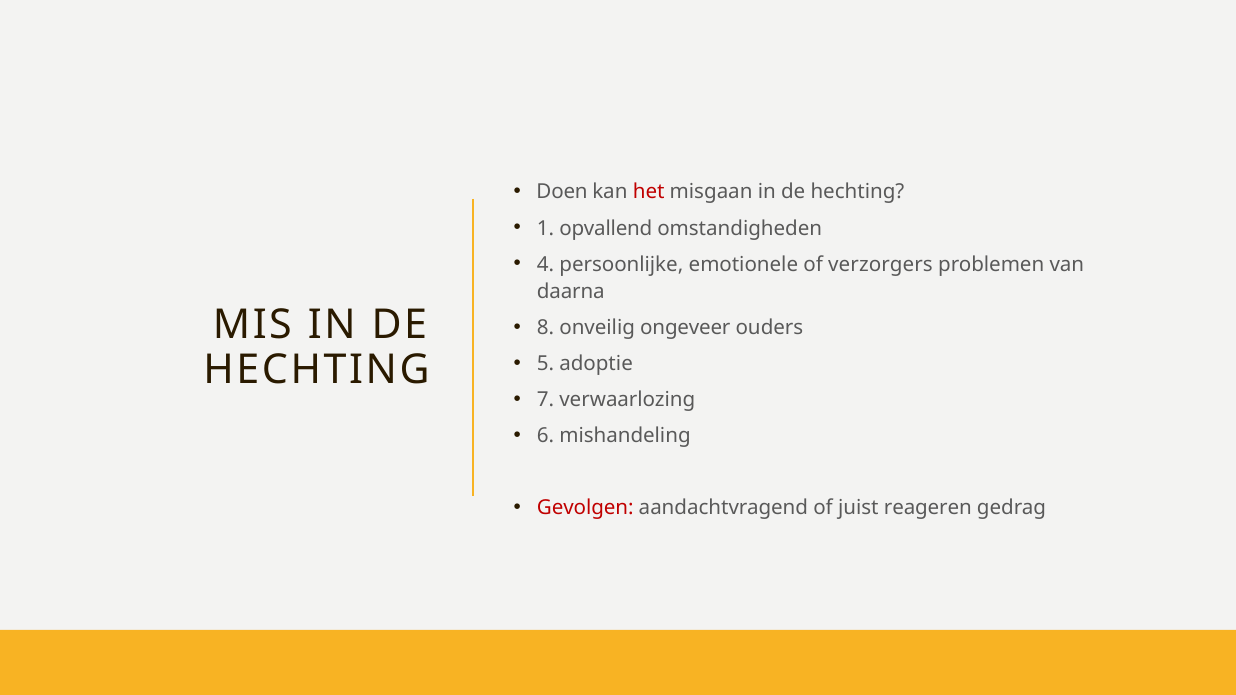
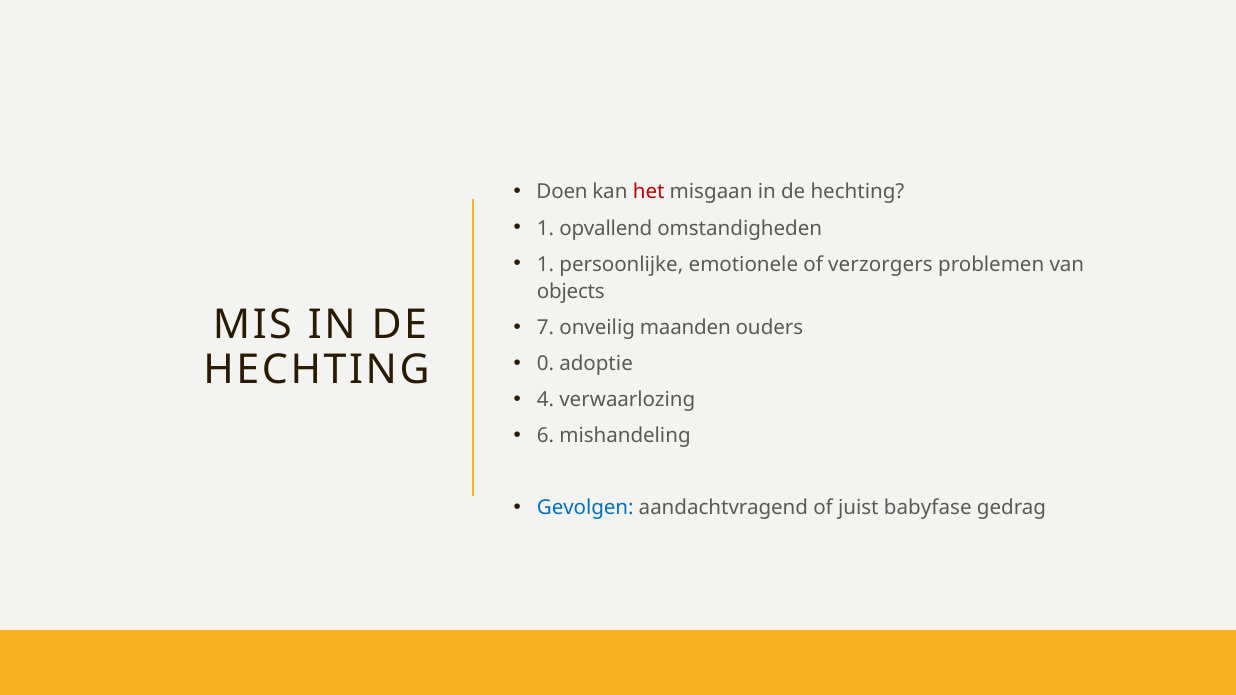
4: 4 -> 1 (546, 264)
daarna: daarna -> objects (571, 292)
8: 8 -> 7 (546, 328)
ongeveer: ongeveer -> maanden (685, 328)
5: 5 -> 0 (546, 364)
7: 7 -> 4 (546, 400)
Gevolgen colour: red -> blue (585, 508)
reageren: reageren -> babyfase (928, 508)
